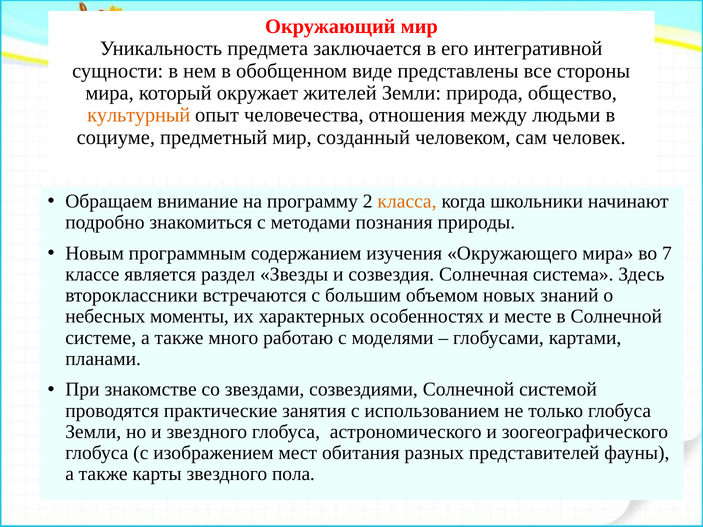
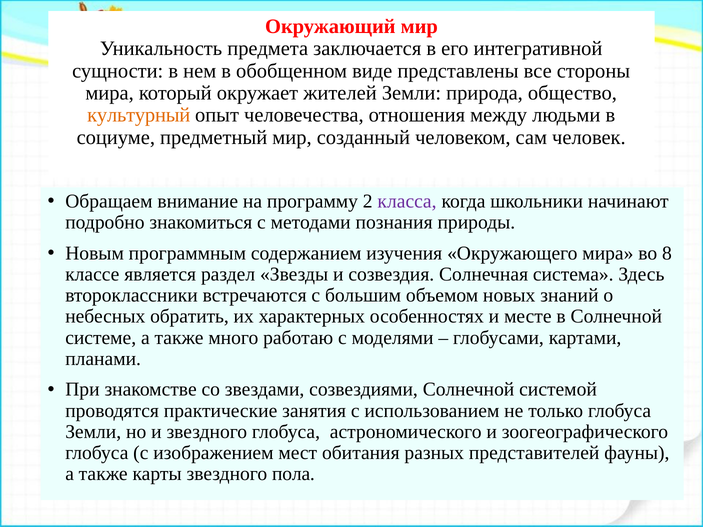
класса colour: orange -> purple (407, 201)
7: 7 -> 8 (667, 253)
моменты: моменты -> обратить (189, 317)
